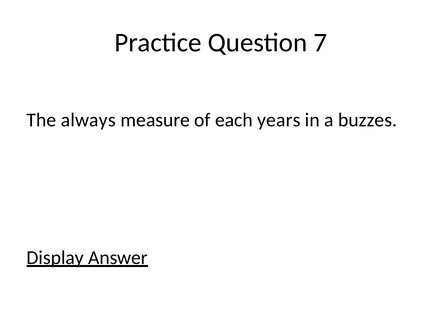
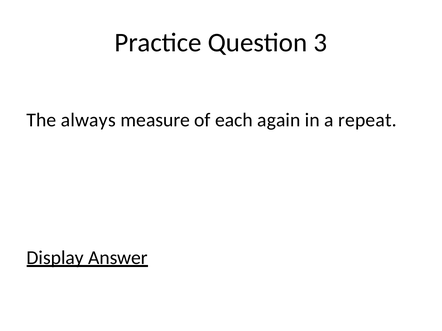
7: 7 -> 3 (320, 43)
years: years -> again (279, 120)
buzzes: buzzes -> repeat (368, 120)
